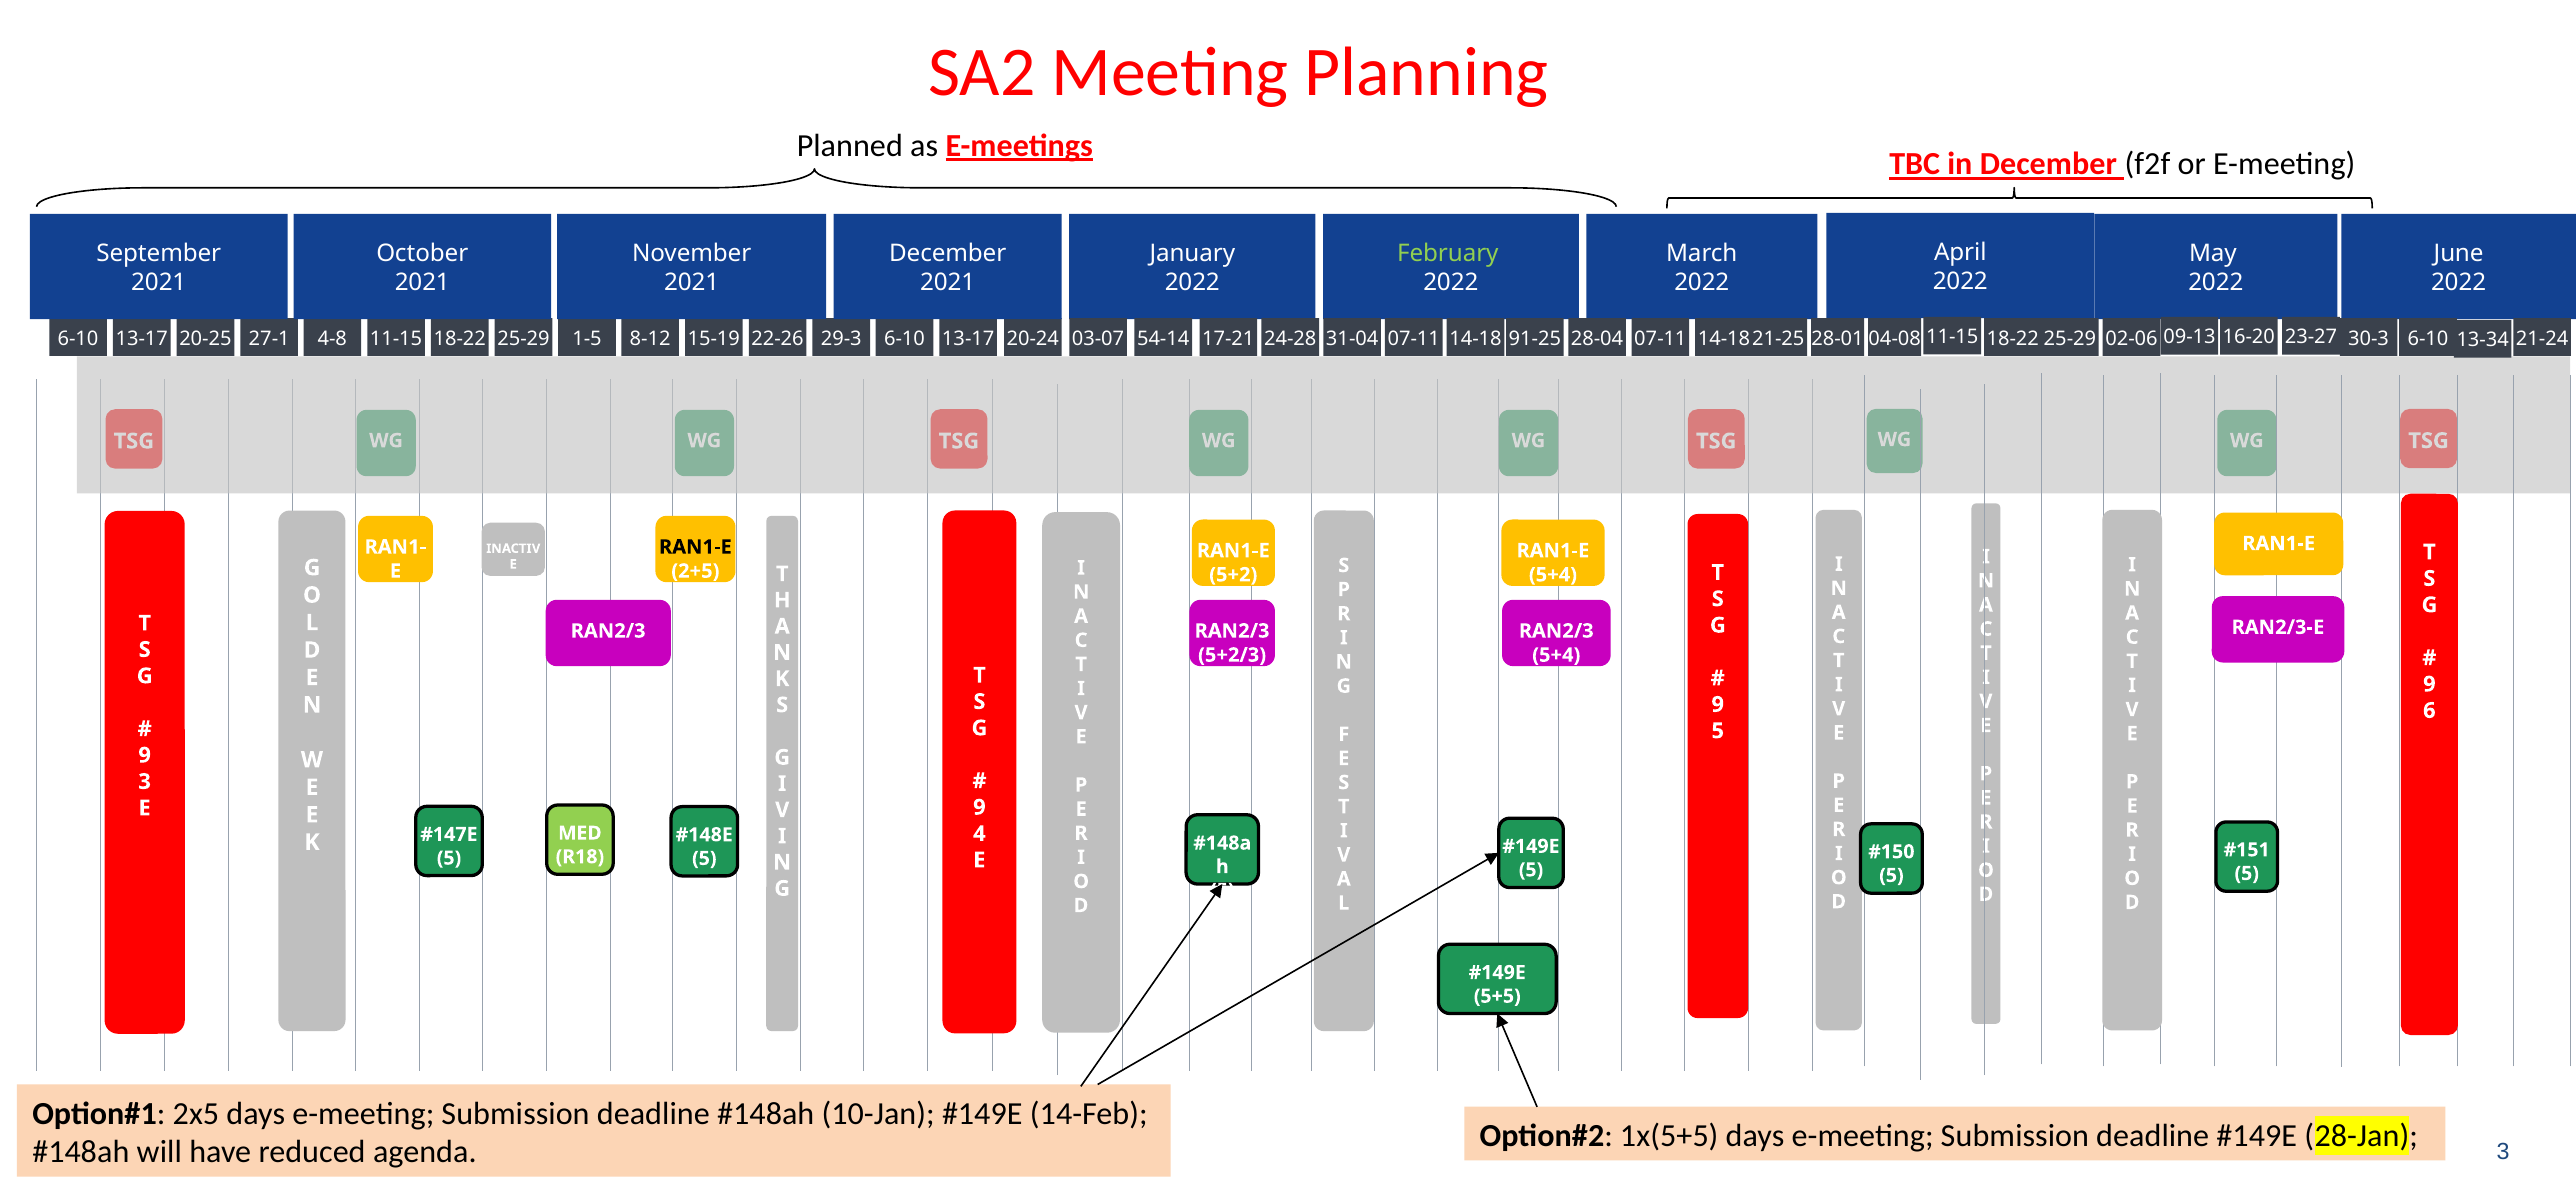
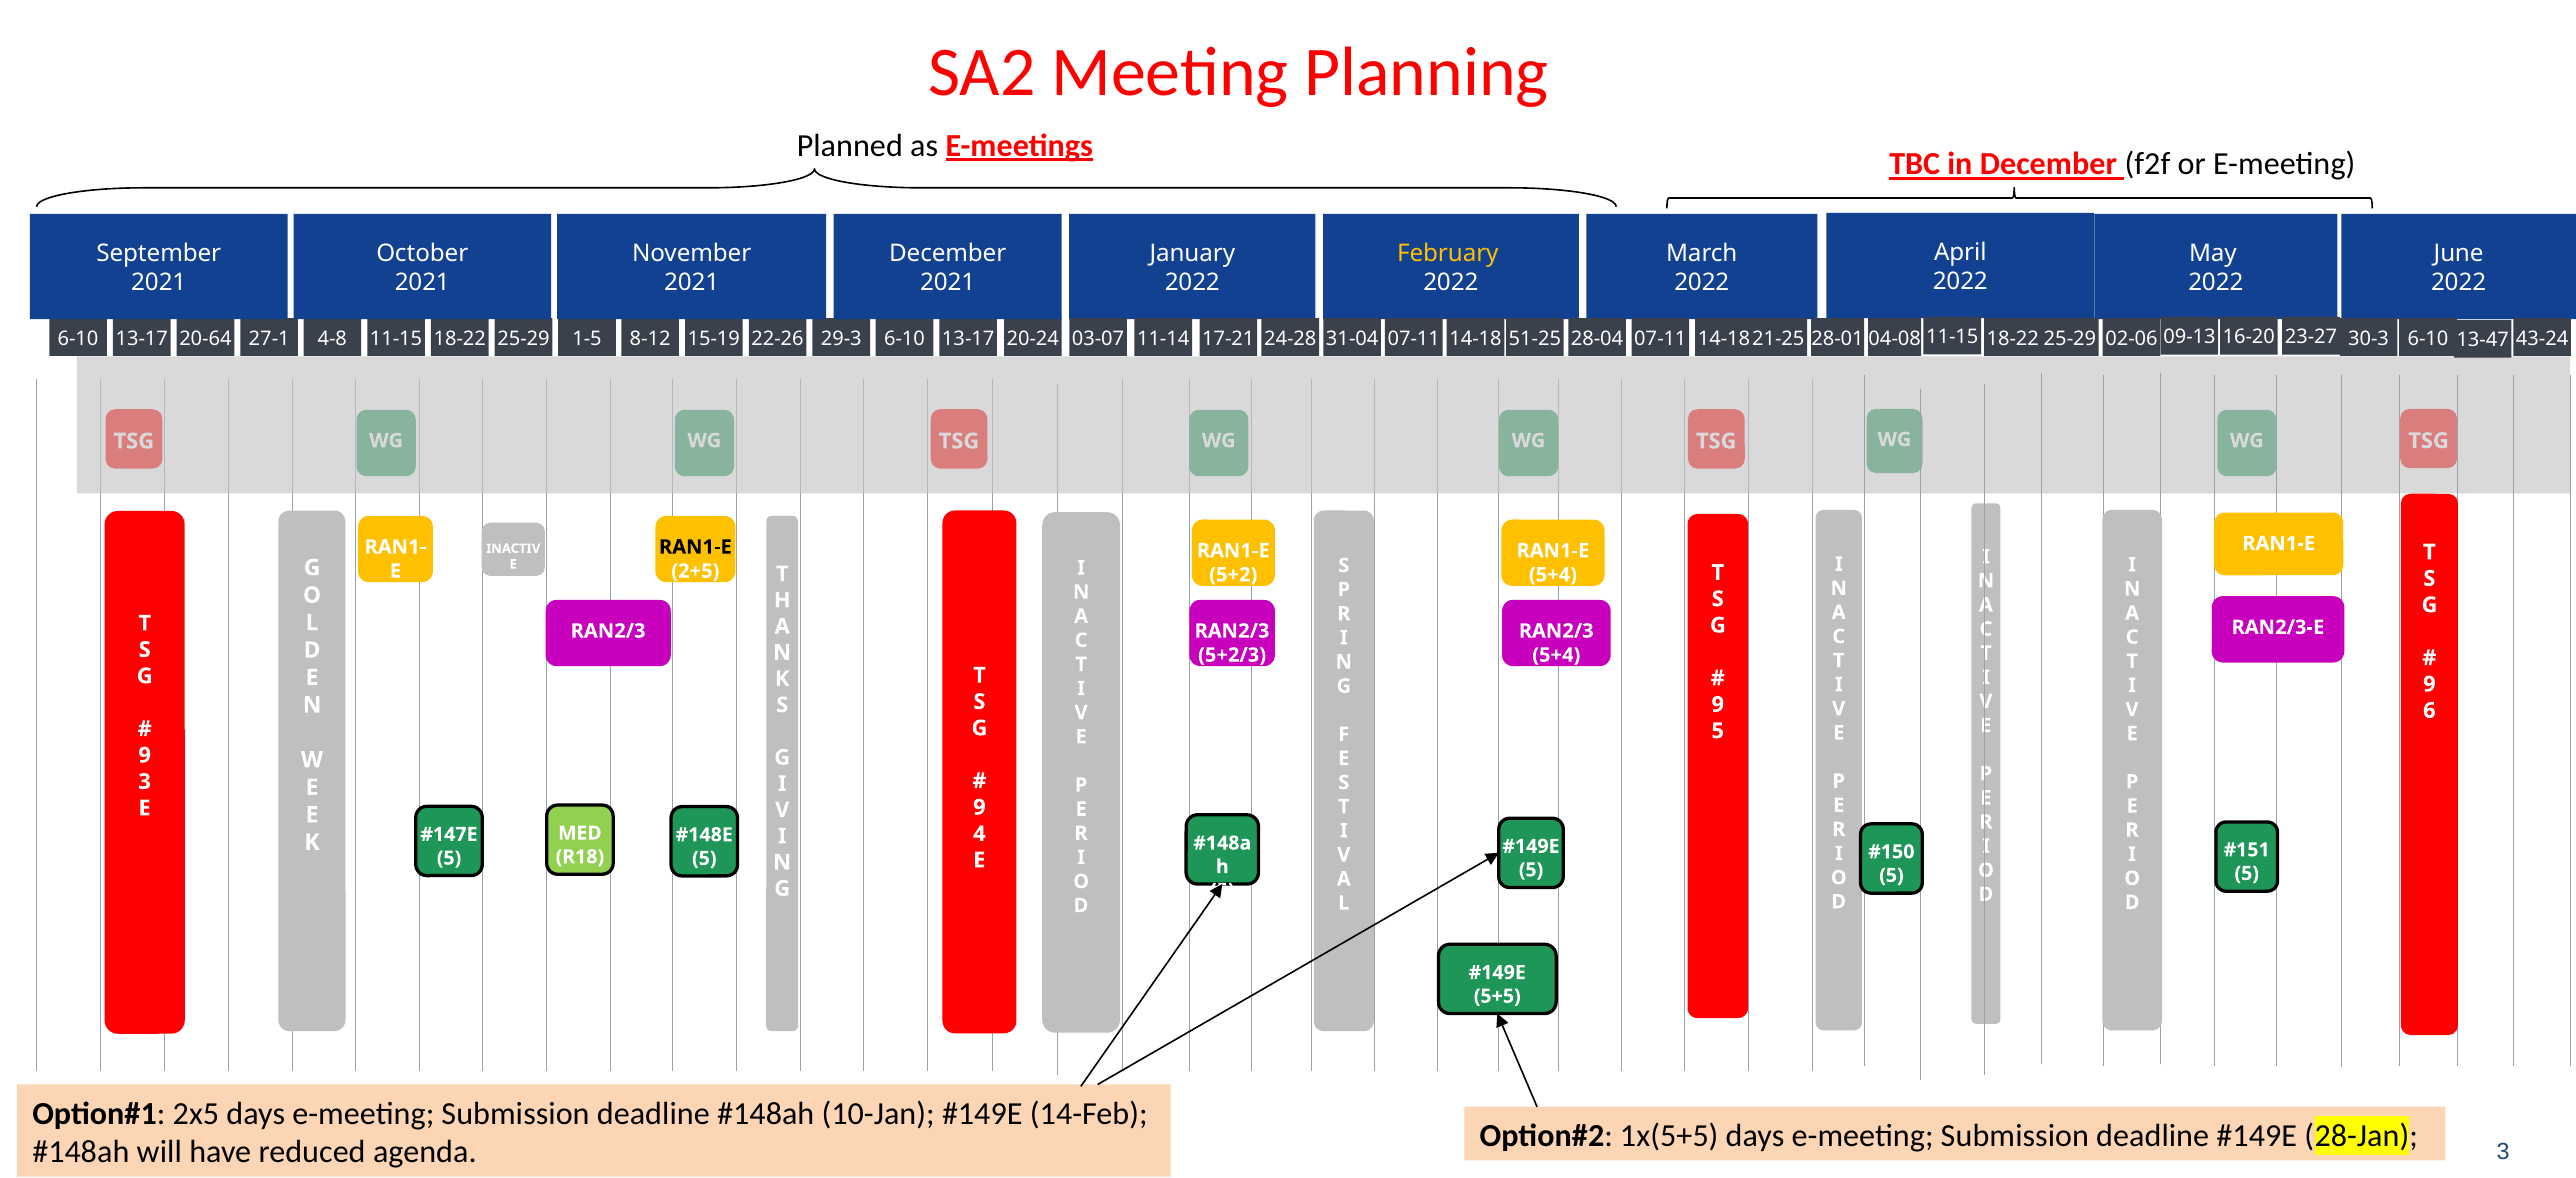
February colour: light green -> yellow (1448, 254)
21-24: 21-24 -> 43-24 (2542, 338)
20-25: 20-25 -> 20-64 (205, 338)
54-14: 54-14 -> 11-14 (1163, 338)
91-25: 91-25 -> 51-25 (1535, 338)
13-34: 13-34 -> 13-47 (2483, 340)
